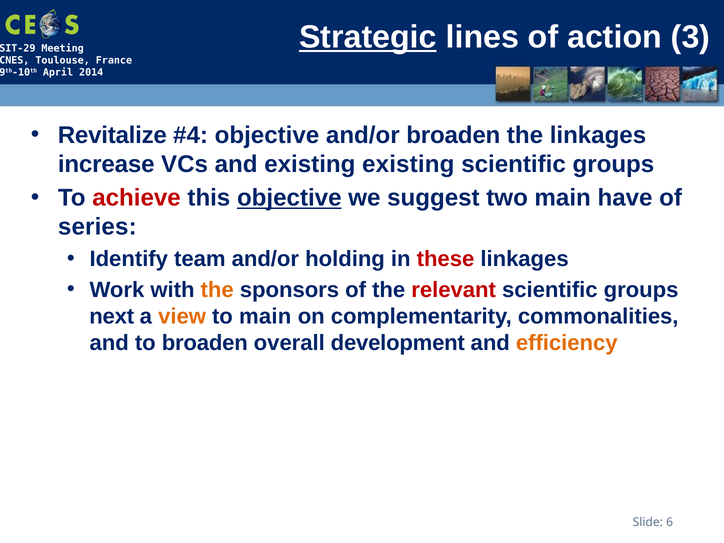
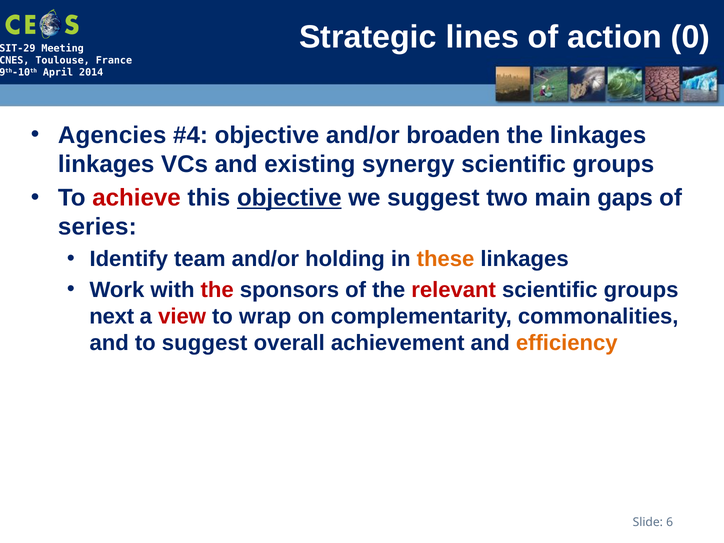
Strategic underline: present -> none (368, 37)
3: 3 -> 0 (691, 37)
Revitalize: Revitalize -> Agencies (112, 135)
increase: increase -> linkages (106, 164)
existing existing: existing -> synergy (408, 164)
have: have -> gaps (625, 198)
these colour: red -> orange (446, 259)
the colour: orange -> red (217, 290)
view colour: orange -> red (182, 316)
to main: main -> wrap (265, 316)
to broaden: broaden -> suggest (205, 343)
development: development -> achievement (398, 343)
